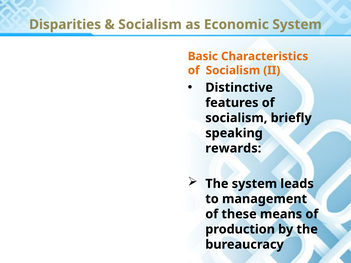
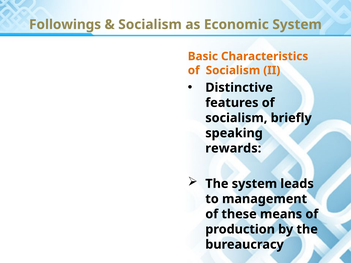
Disparities: Disparities -> Followings (65, 25)
